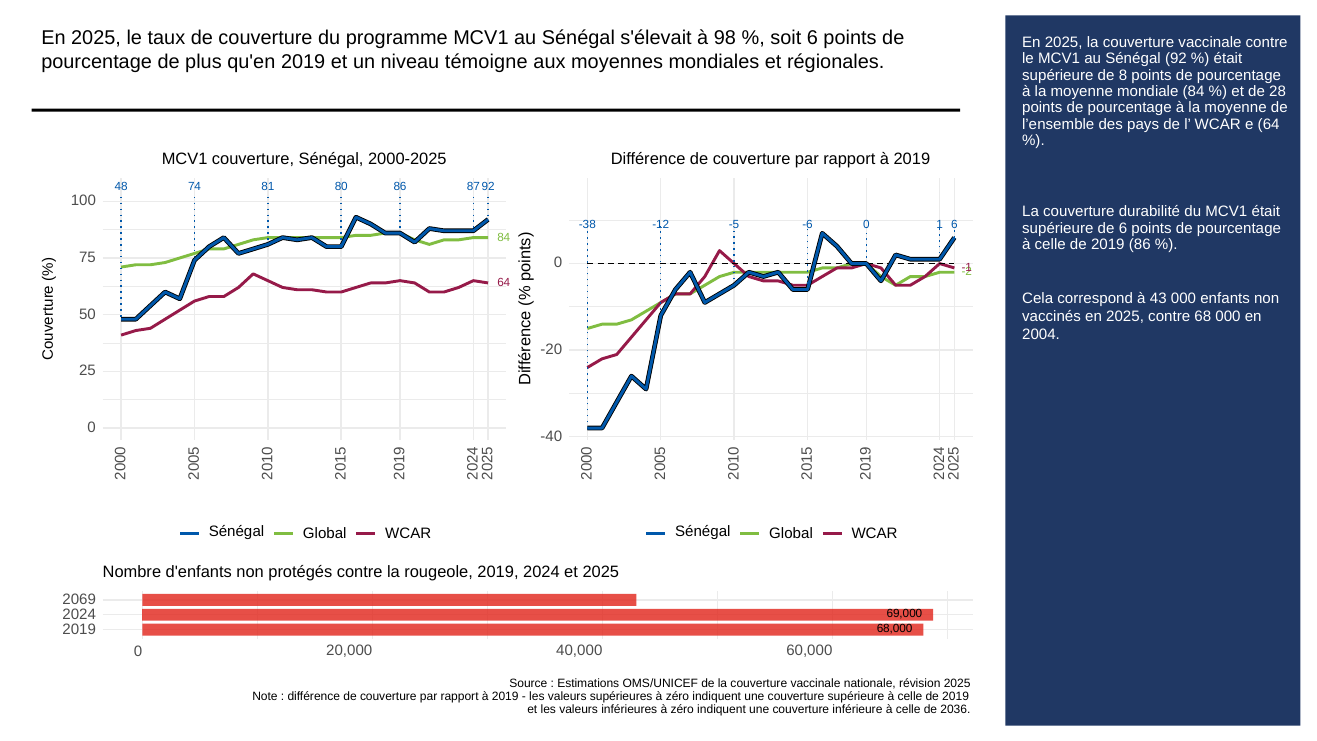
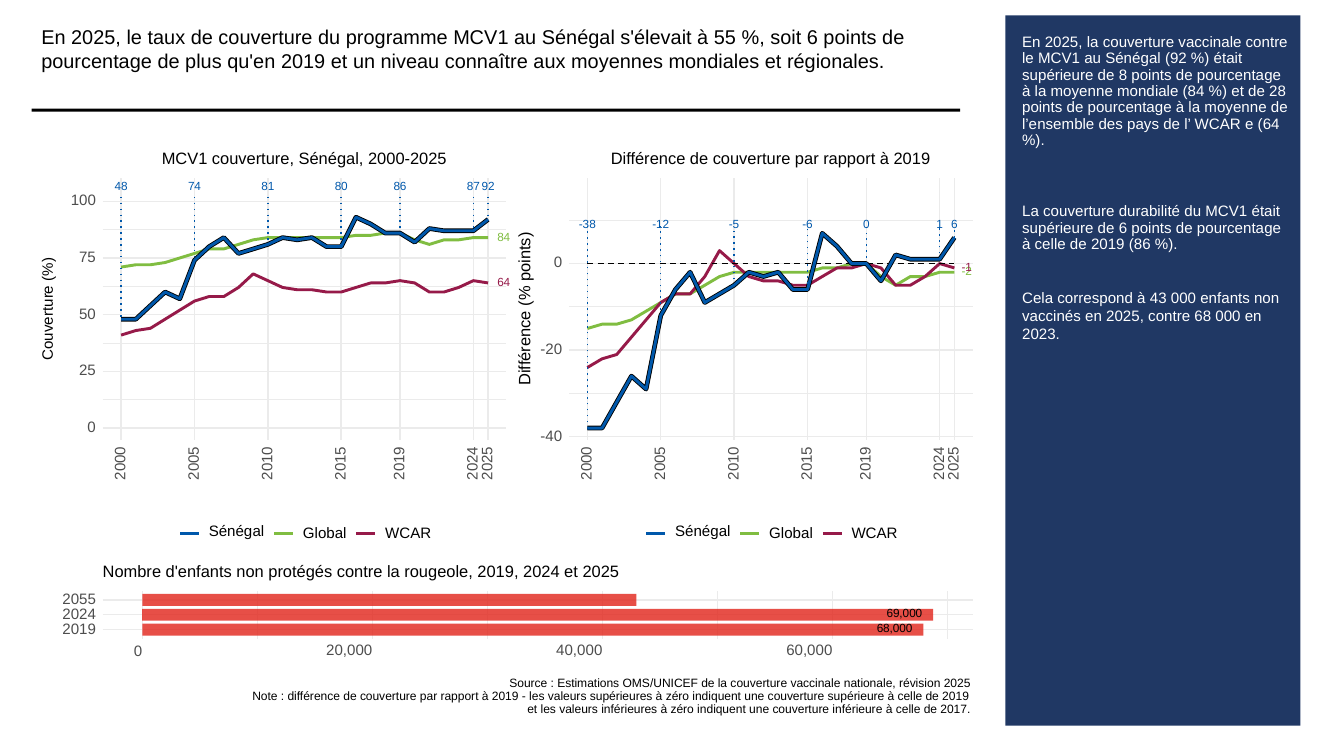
98: 98 -> 55 (725, 38)
témoigne: témoigne -> connaître (486, 62)
2004: 2004 -> 2023 (1041, 335)
2069: 2069 -> 2055 (79, 599)
2036: 2036 -> 2017 (955, 709)
